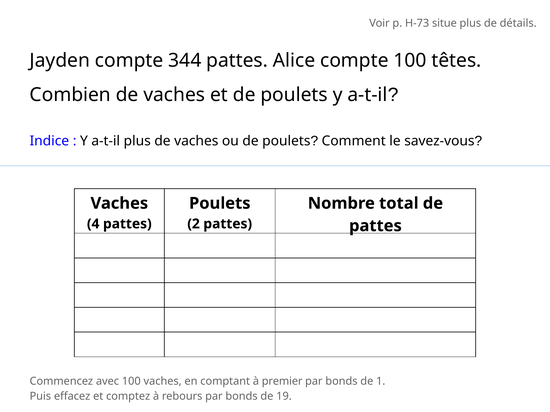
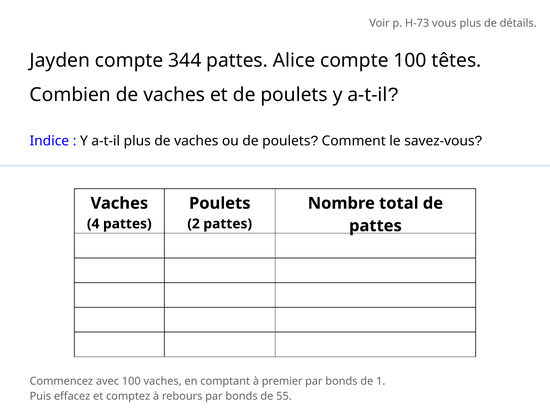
situe: situe -> vous (444, 23)
19: 19 -> 55 (284, 397)
